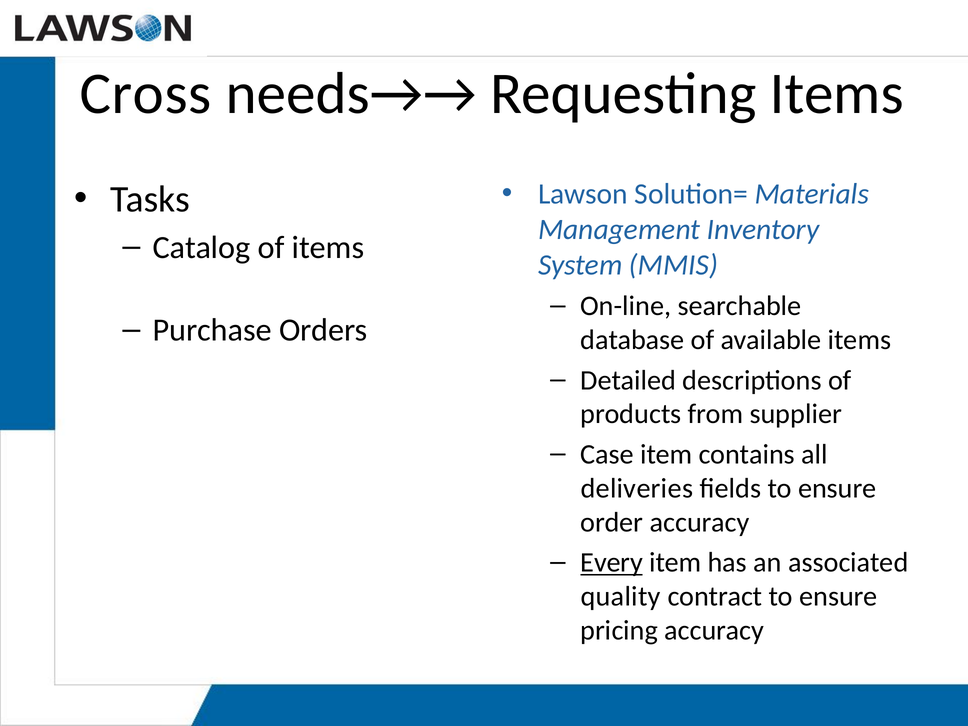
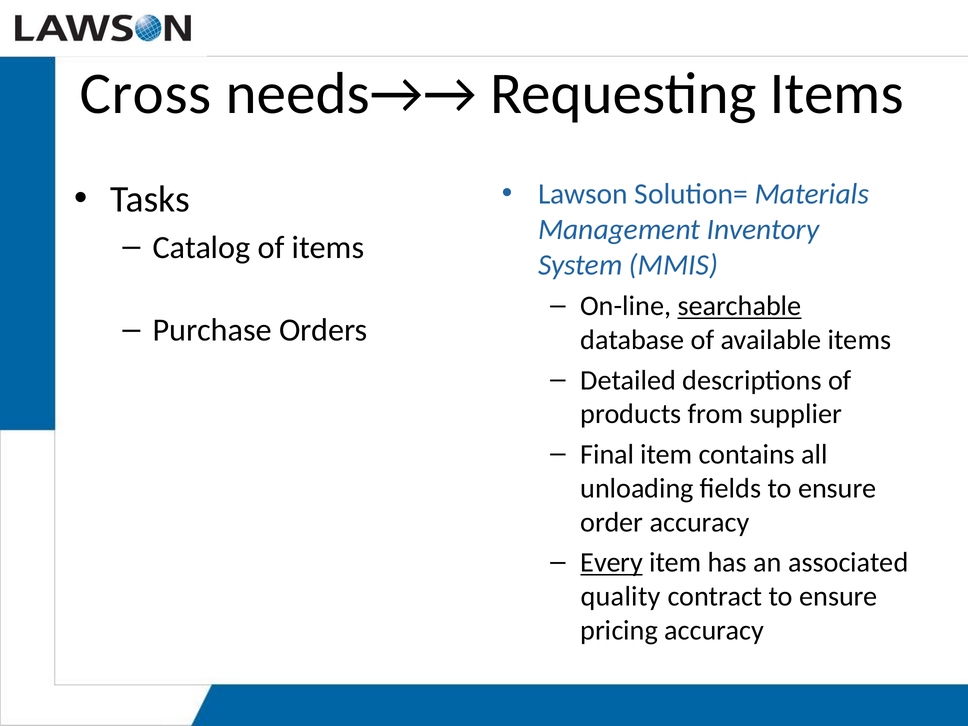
searchable underline: none -> present (739, 306)
Case: Case -> Final (607, 454)
deliveries: deliveries -> unloading (637, 488)
